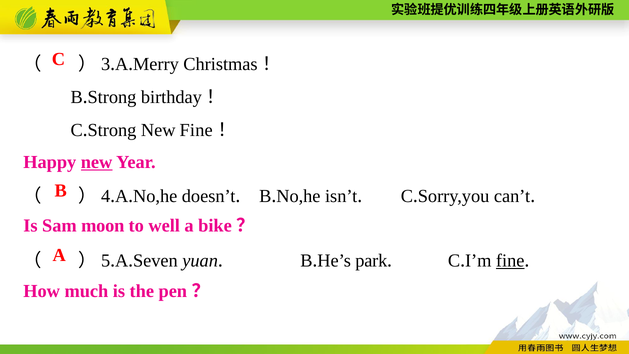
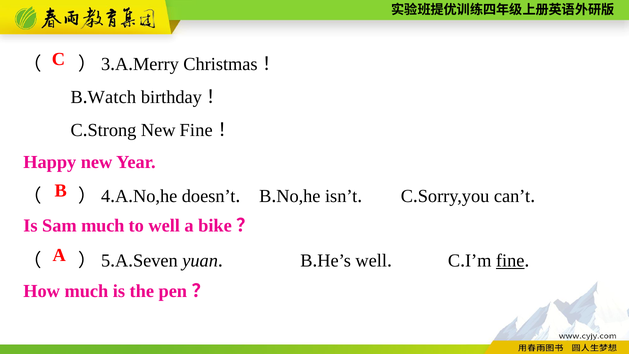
Strong: Strong -> Watch (112, 97)
new underline: present -> none (97, 162)
Sam moon: moon -> much (103, 226)
park: park -> well (371, 261)
